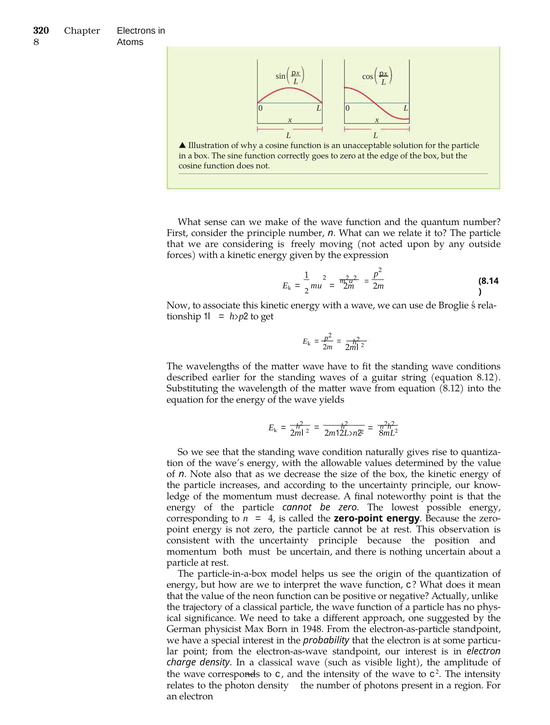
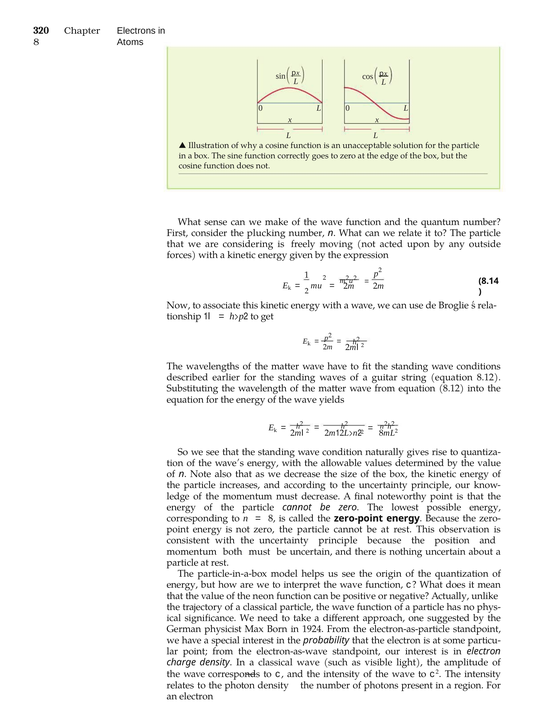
the principle: principle -> plucking (266, 233)
4: 4 -> 8 (272, 518)
1948: 1948 -> 1924 (313, 629)
